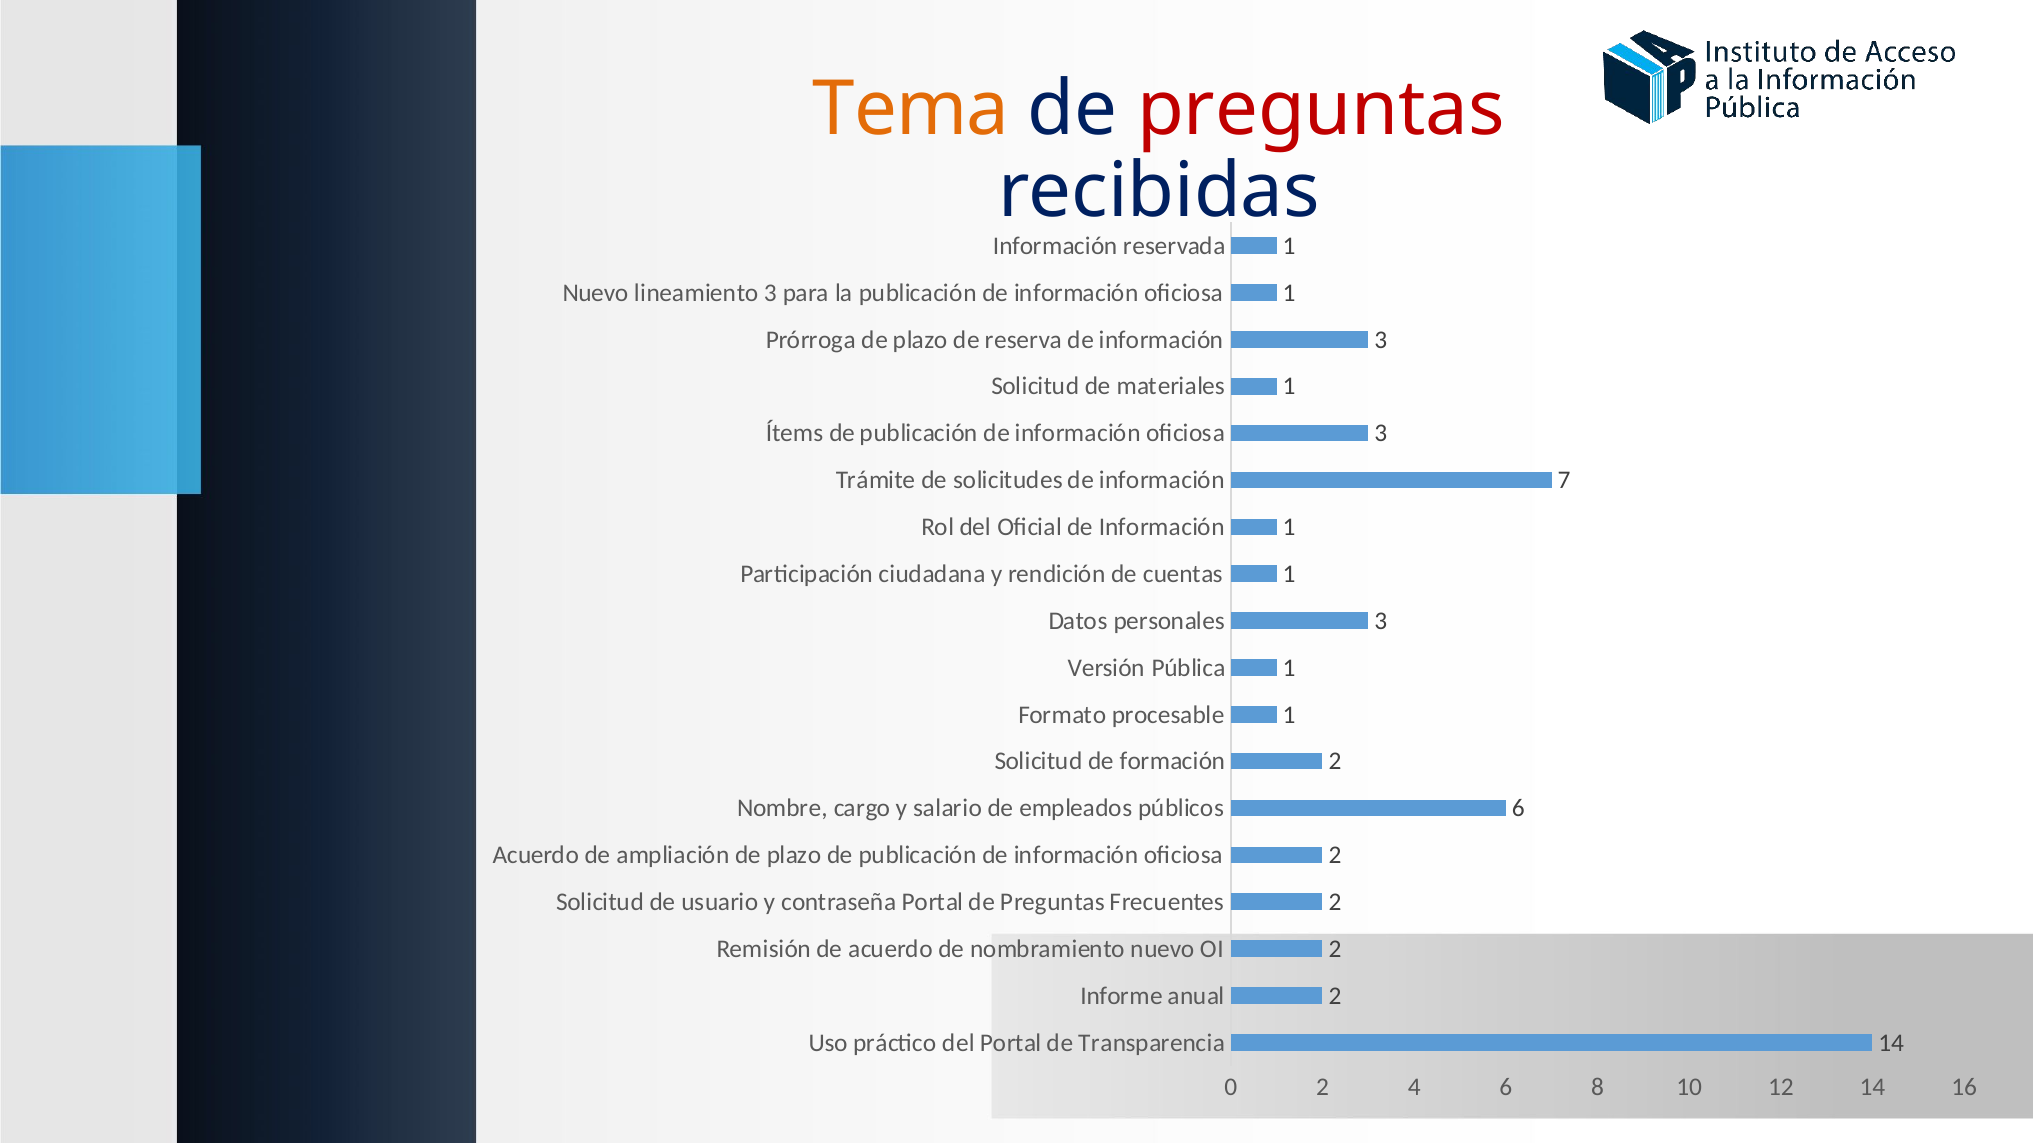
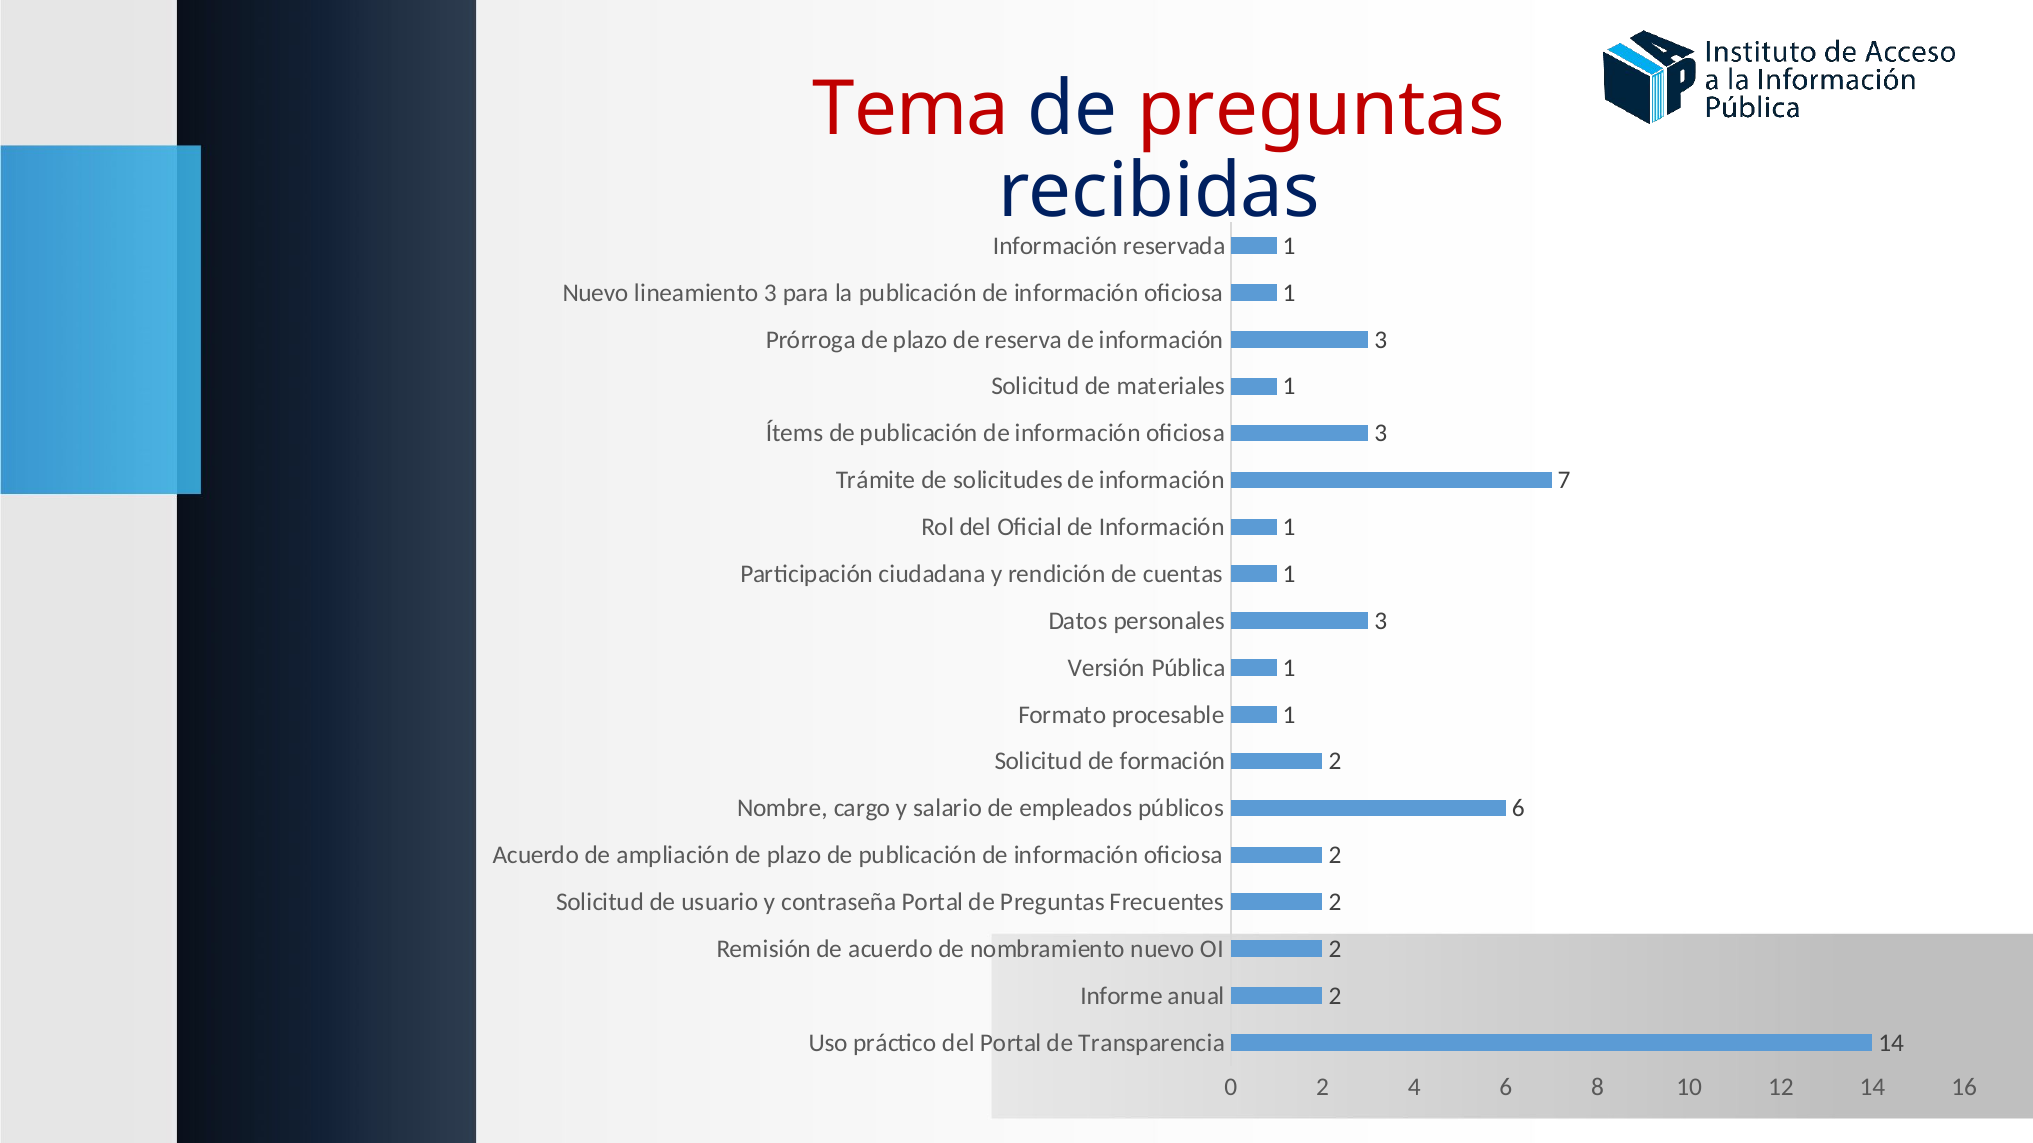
Tema colour: orange -> red (911, 109)
